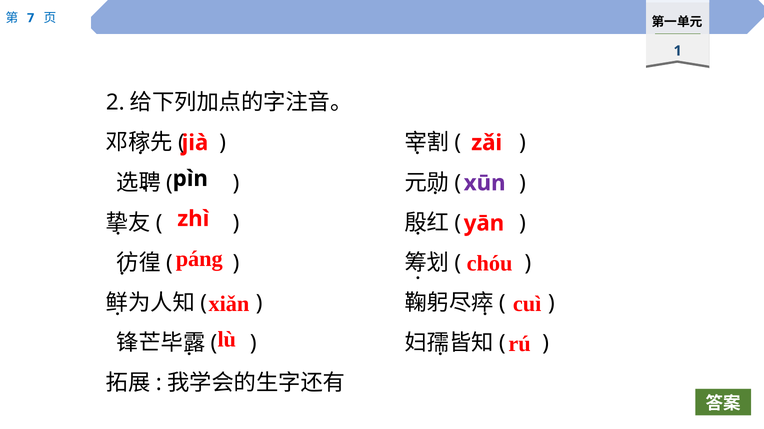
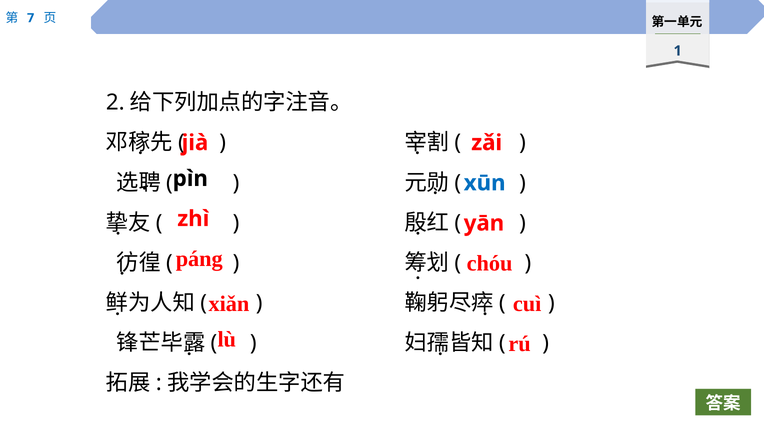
xūn colour: purple -> blue (485, 183)
